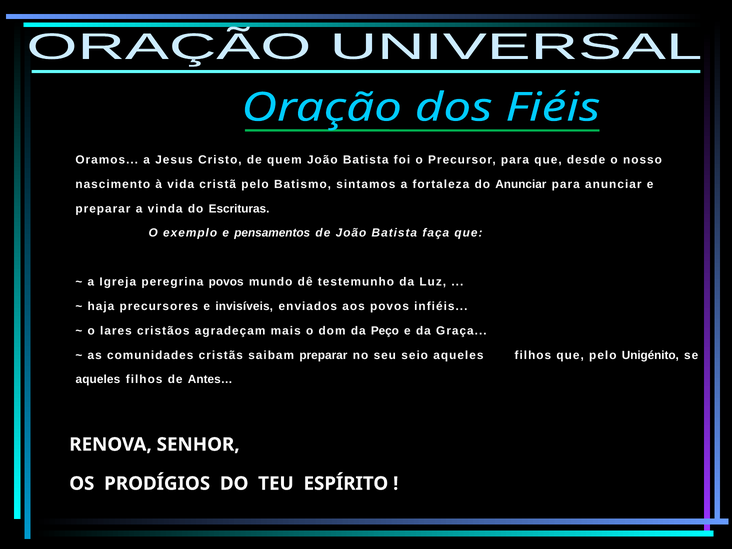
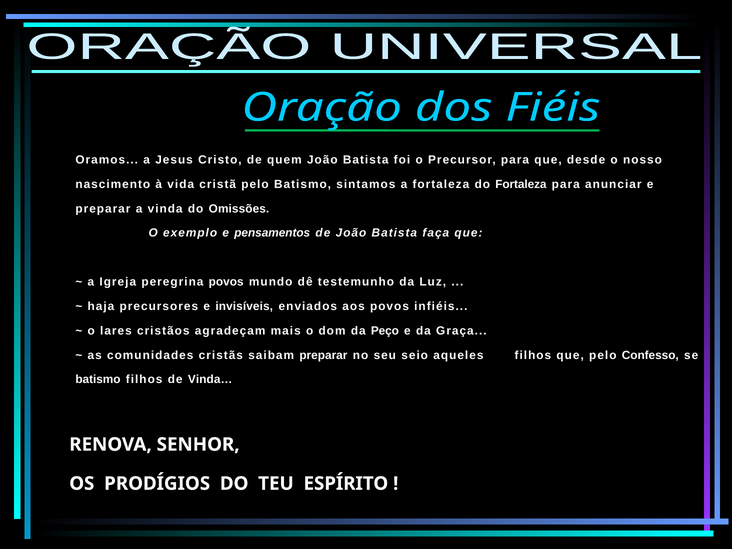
do Anunciar: Anunciar -> Fortaleza (521, 184)
Escrituras: Escrituras -> Omissões (239, 209)
Unigénito: Unigénito -> Confesso (650, 355)
aqueles: aqueles -> batismo (98, 380)
Antes…: Antes… -> Vinda… (210, 380)
